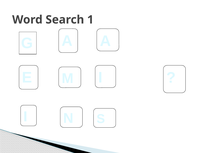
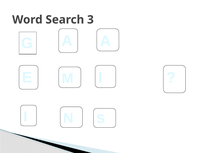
1: 1 -> 3 (90, 20)
